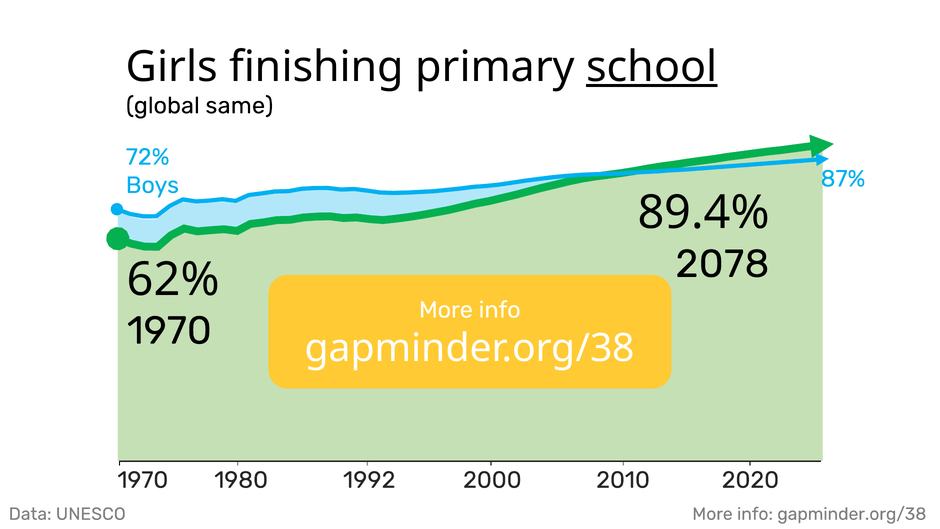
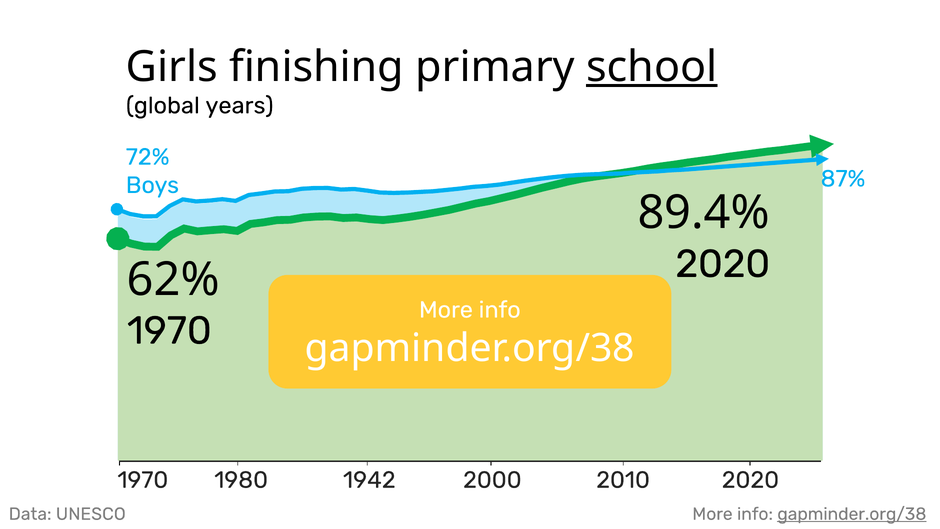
same: same -> years (239, 106)
2078: 2078 -> 2020 (723, 264)
1992: 1992 -> 1942 (369, 480)
gapminder.org/38 underline: none -> present (852, 514)
